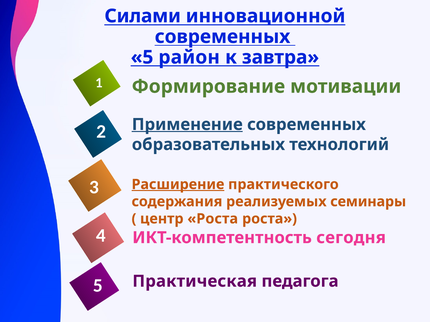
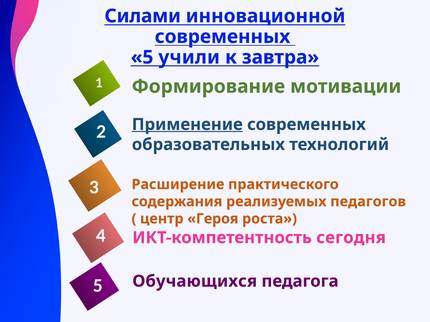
район: район -> учили (189, 57)
Расширение underline: present -> none (178, 185)
семинары: семинары -> педагогов (368, 202)
центр Роста: Роста -> Героя (213, 219)
Практическая: Практическая -> Обучающихся (195, 282)
